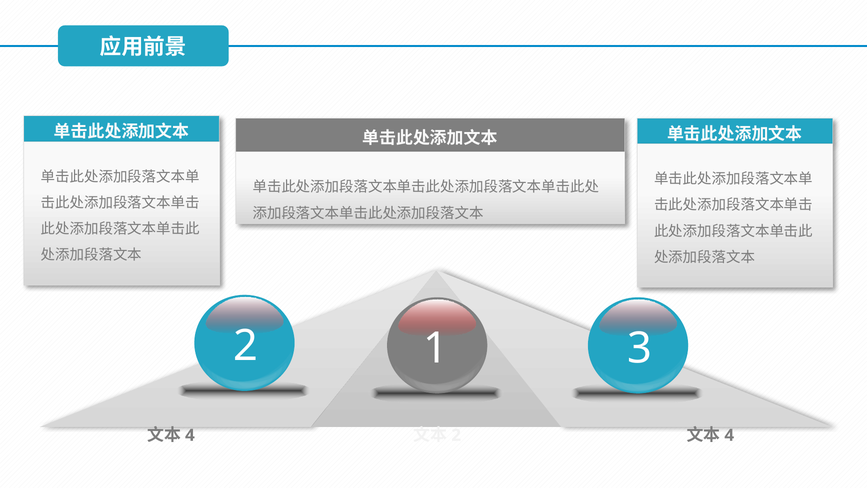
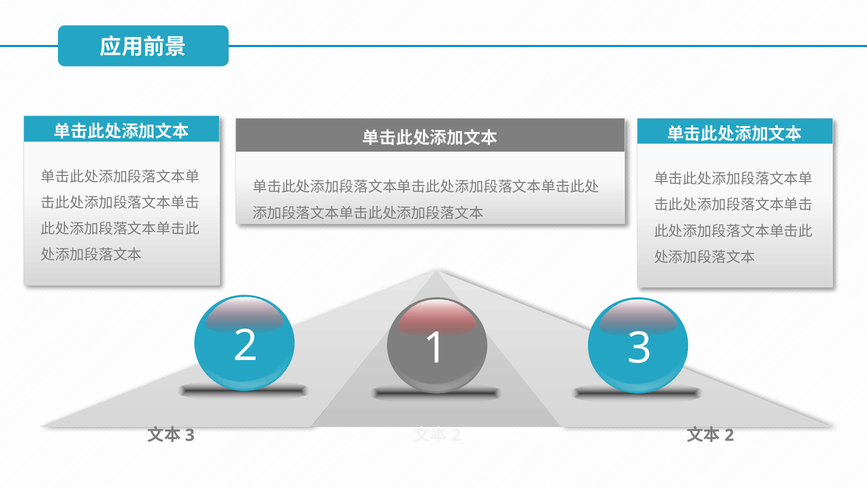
4: 4 -> 3 (190, 435)
4: 4 -> 2 (729, 435)
